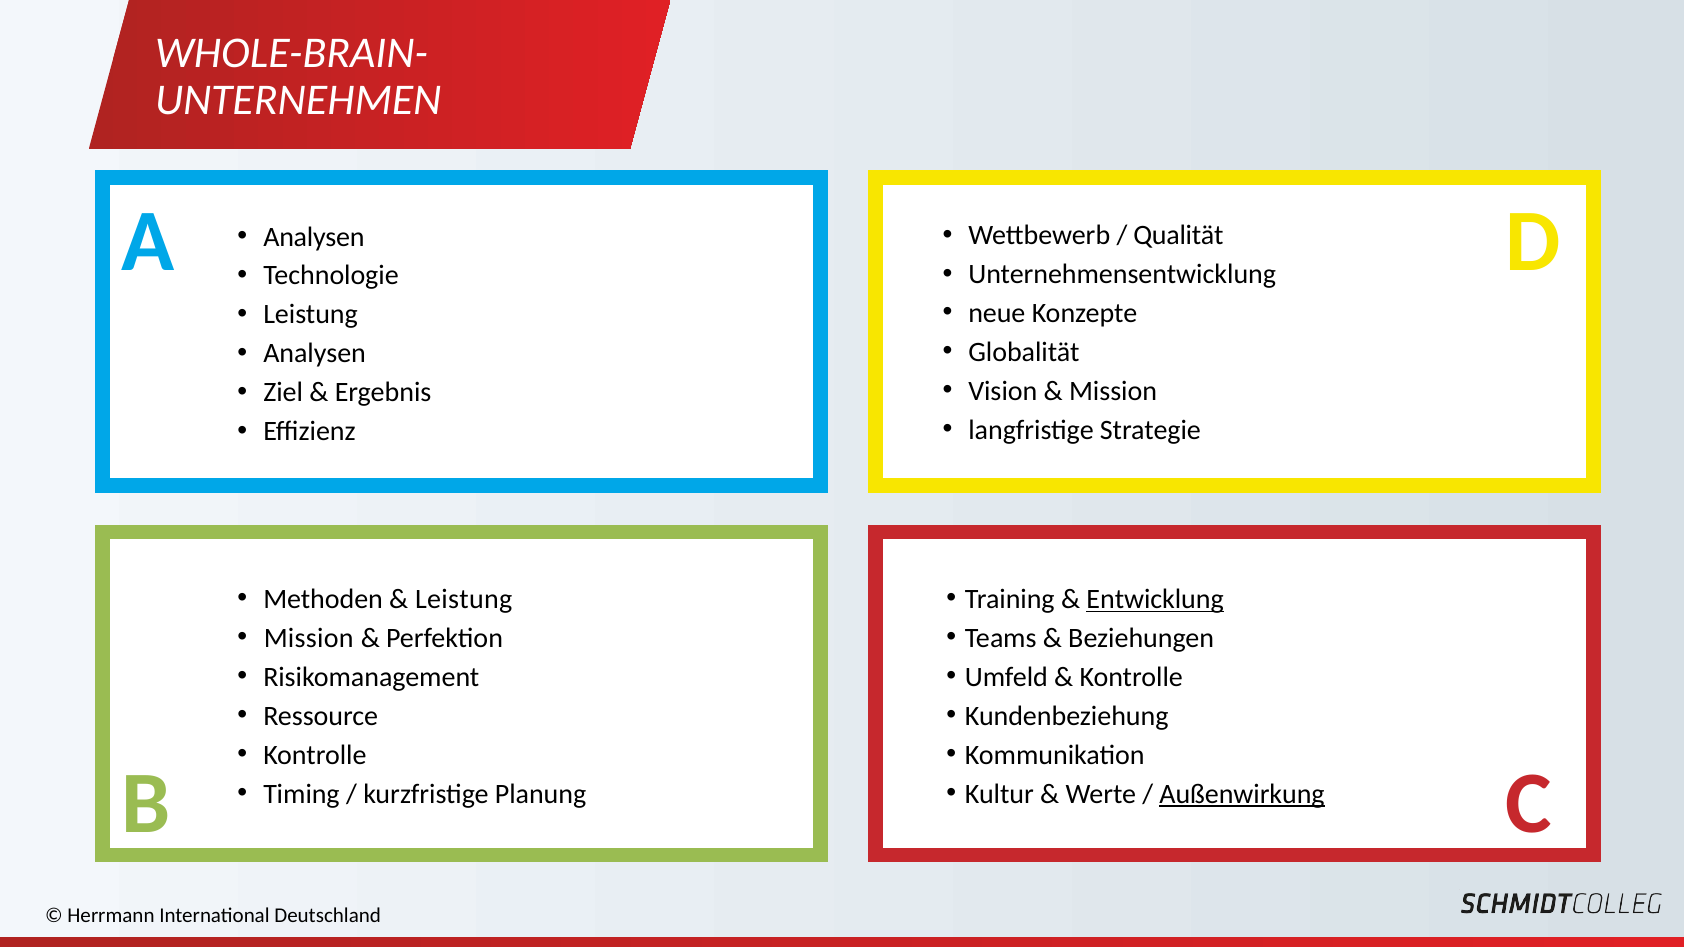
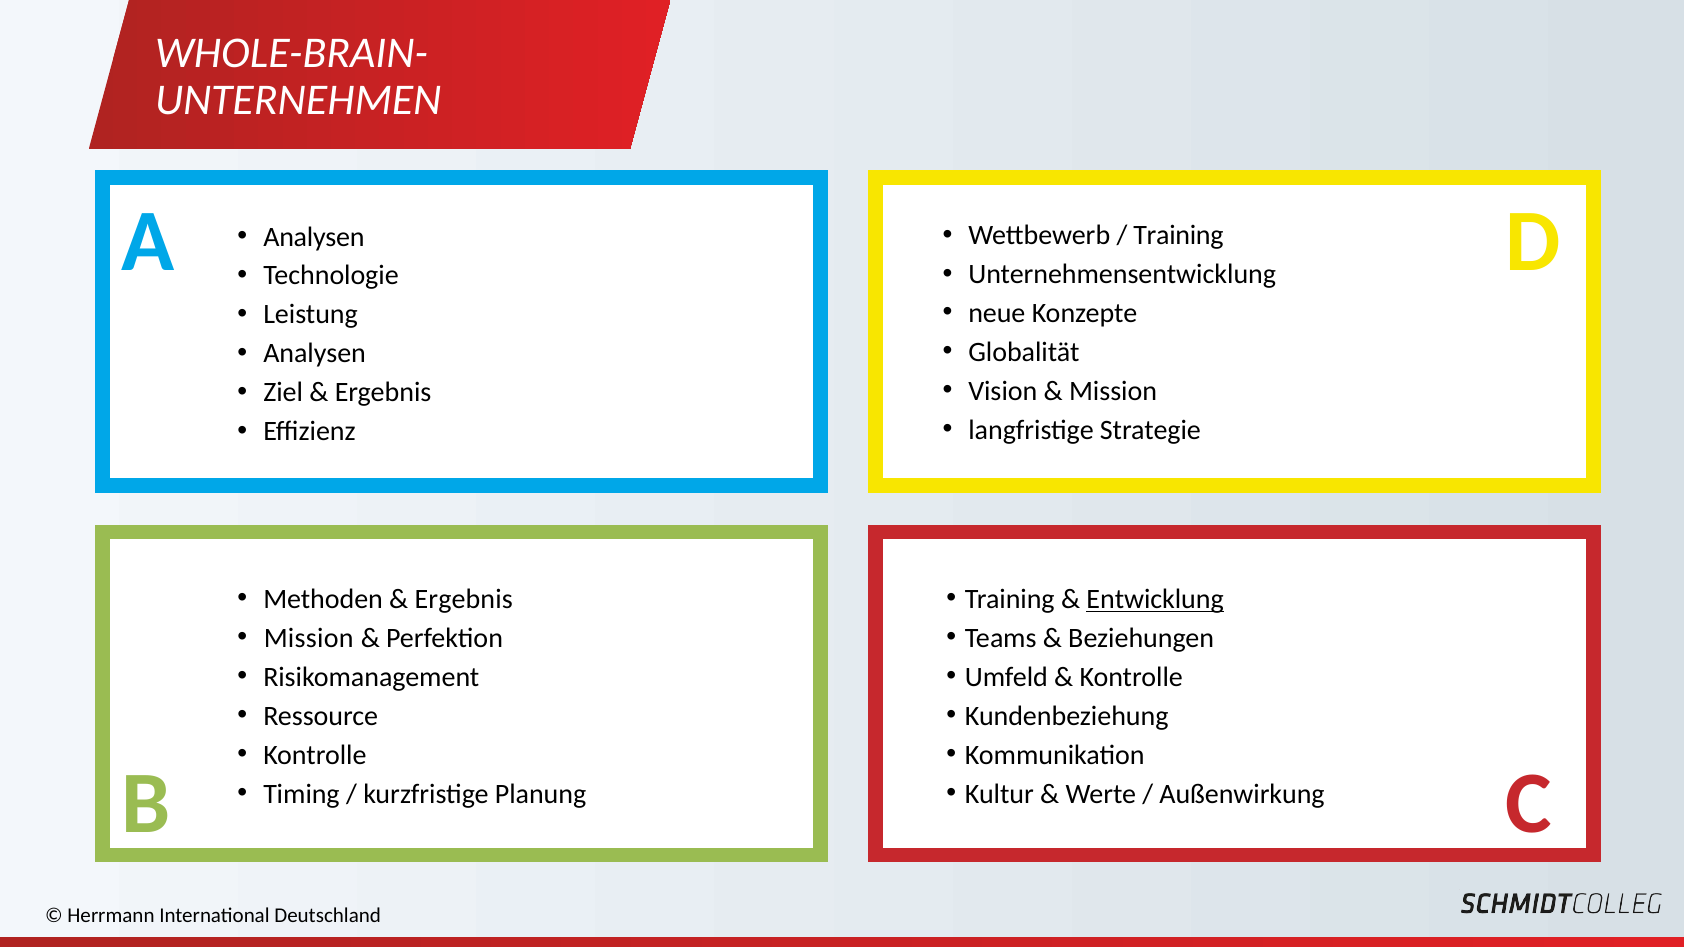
Qualität: Qualität -> Training (1178, 236)
Leistung: Leistung -> Ergebnis (464, 600)
Außenwirkung underline: present -> none (1242, 794)
